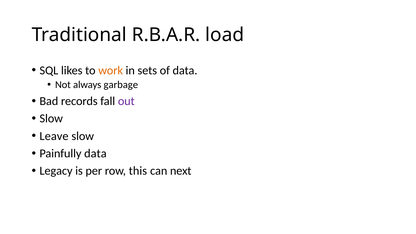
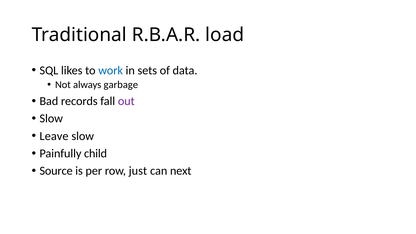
work colour: orange -> blue (111, 70)
Painfully data: data -> child (96, 153)
Legacy: Legacy -> Source (56, 171)
this: this -> just (138, 171)
